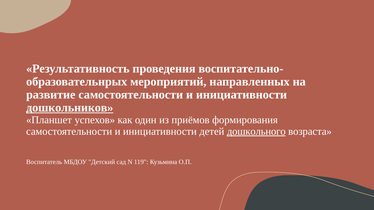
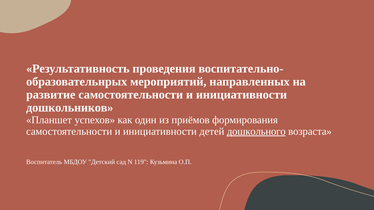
дошкольников underline: present -> none (70, 108)
